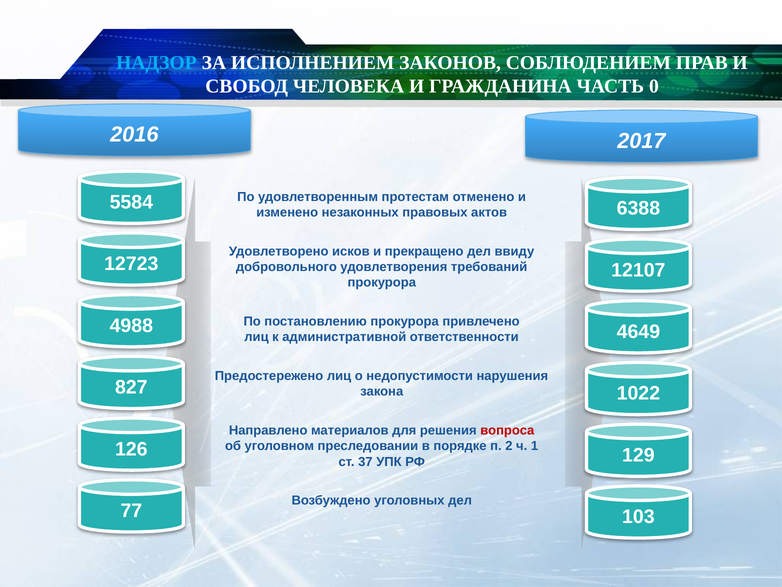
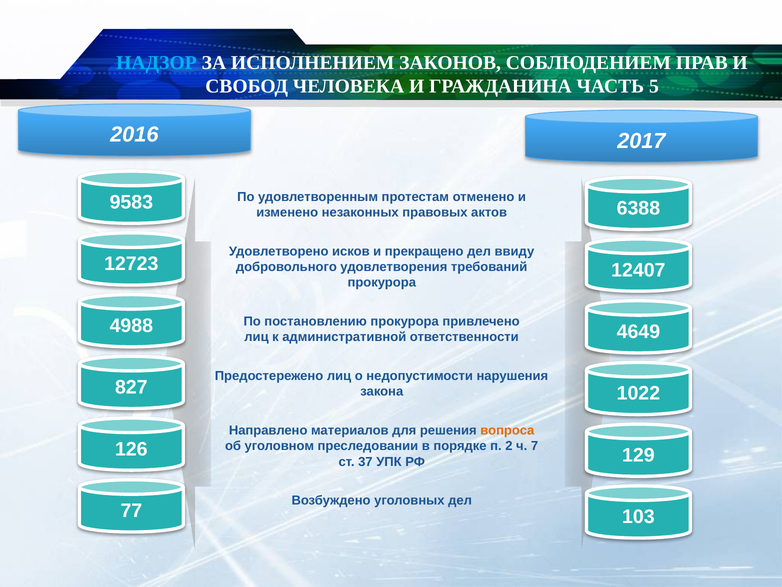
0: 0 -> 5 (654, 86)
5584: 5584 -> 9583 (131, 202)
12107: 12107 -> 12407 (638, 270)
вопроса colour: red -> orange (507, 430)
1: 1 -> 7 (535, 446)
